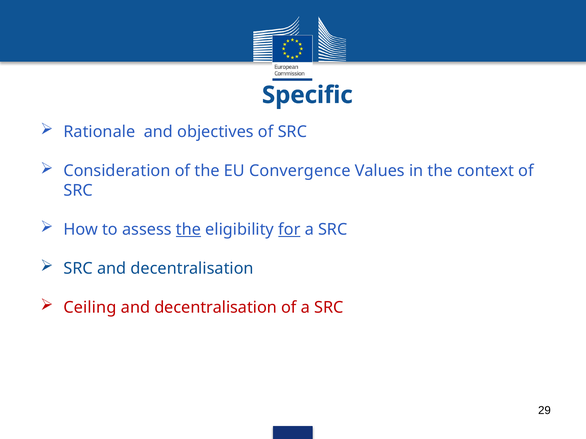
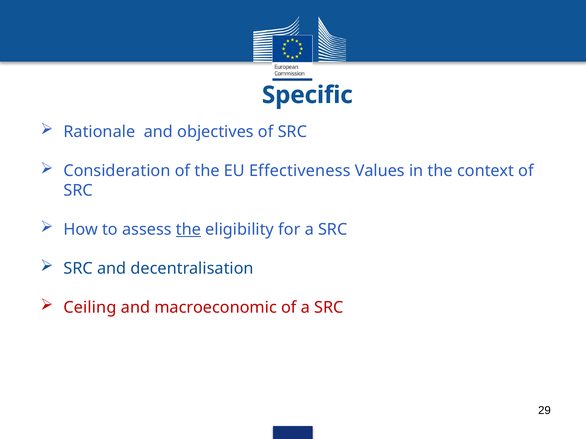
Convergence: Convergence -> Effectiveness (300, 171)
for underline: present -> none (289, 230)
decentralisation: decentralisation -> macroeconomic (216, 308)
